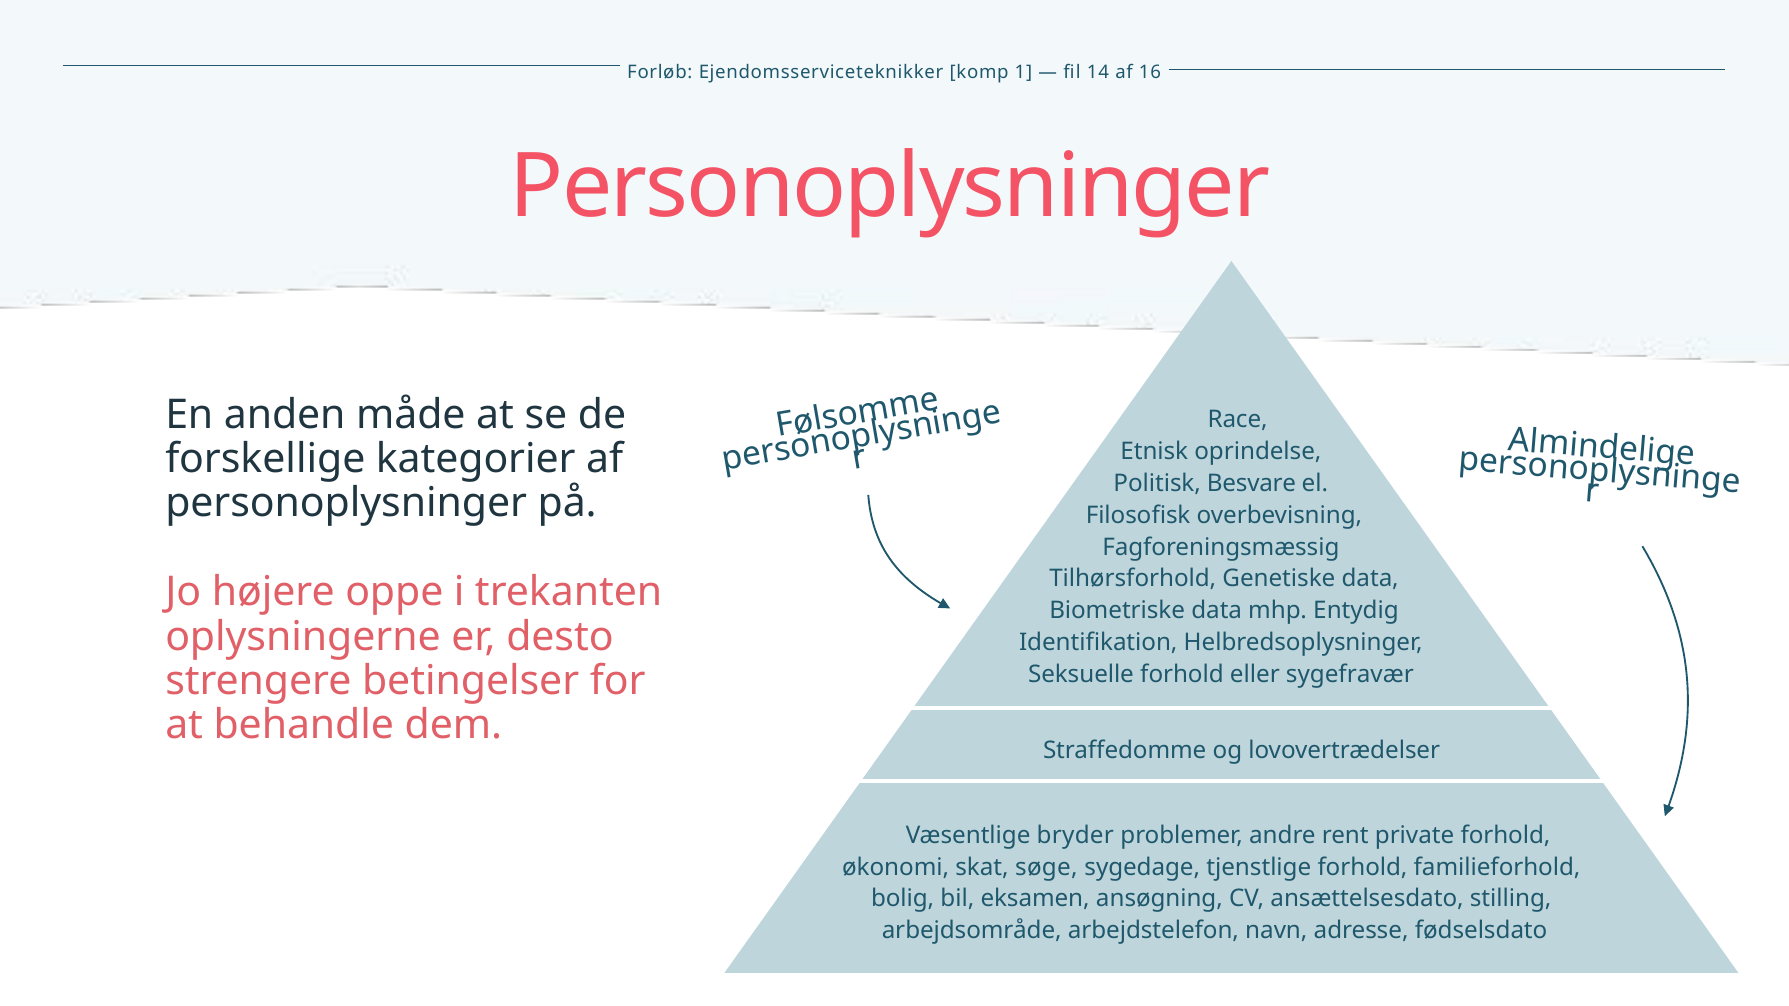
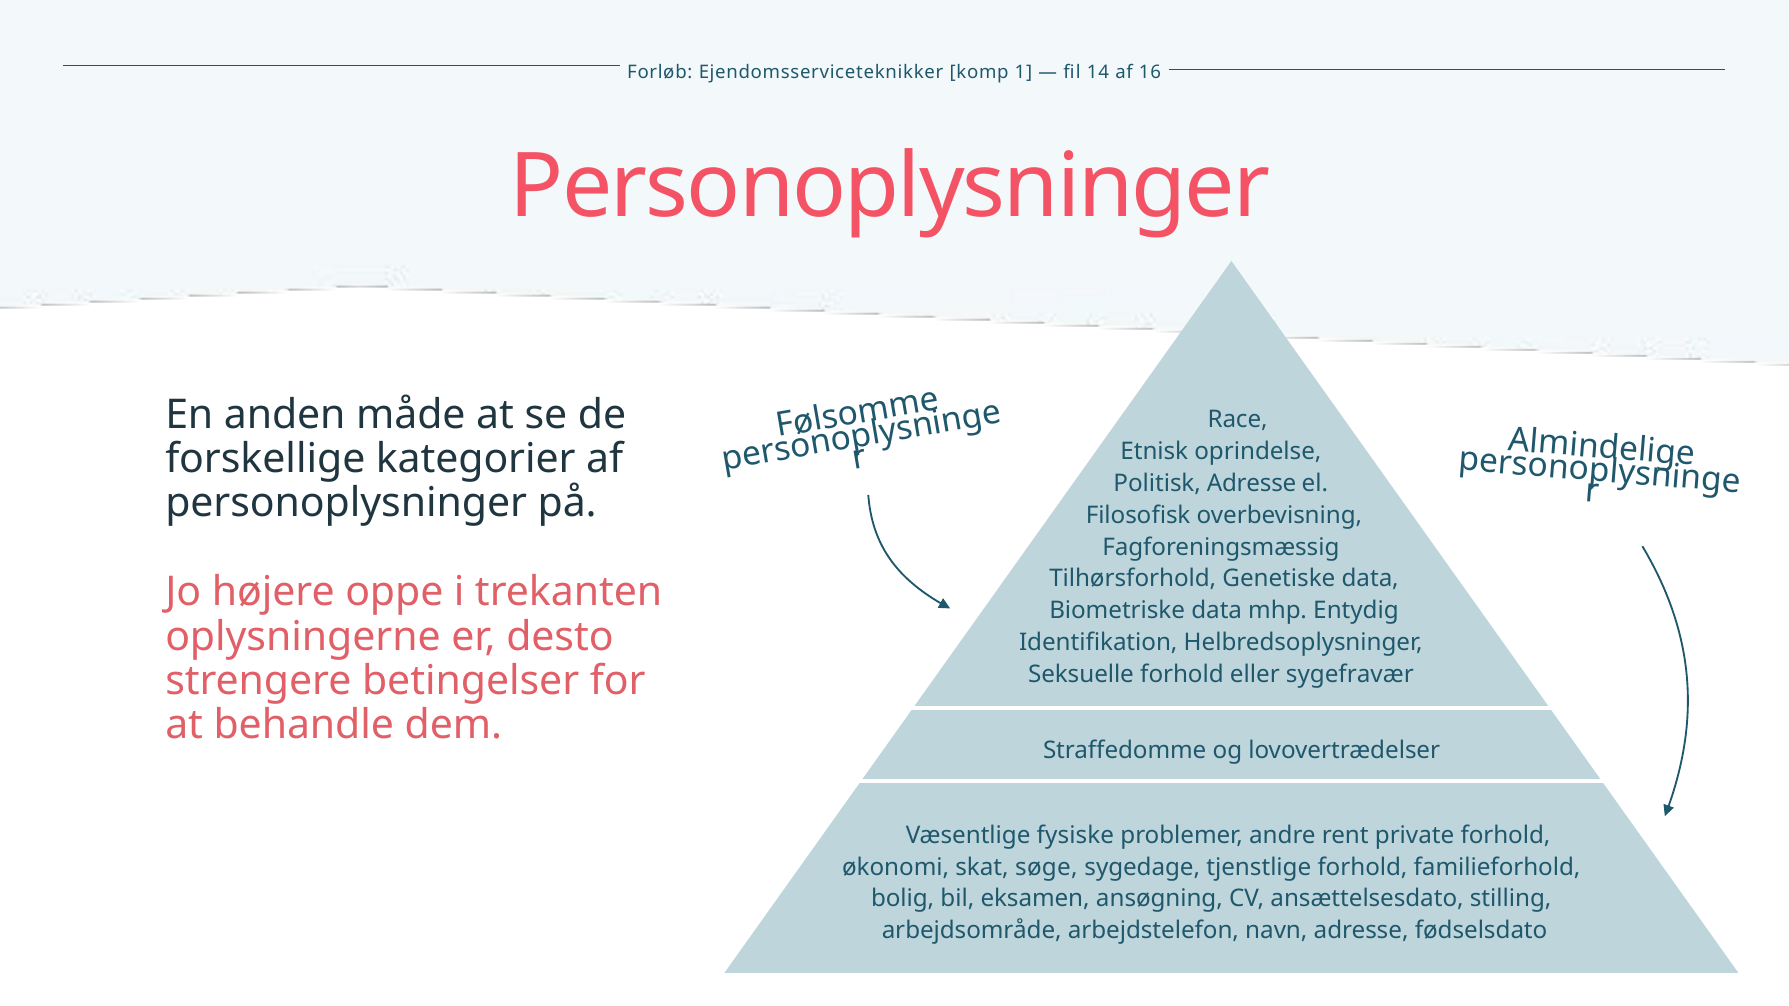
Politisk Besvare: Besvare -> Adresse (1252, 484)
bryder: bryder -> fysiske (1075, 836)
